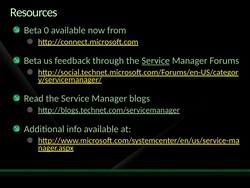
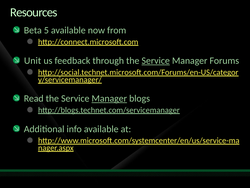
0: 0 -> 5 (46, 30)
Beta: Beta -> Unit (33, 61)
Manager underline: none -> present (109, 98)
